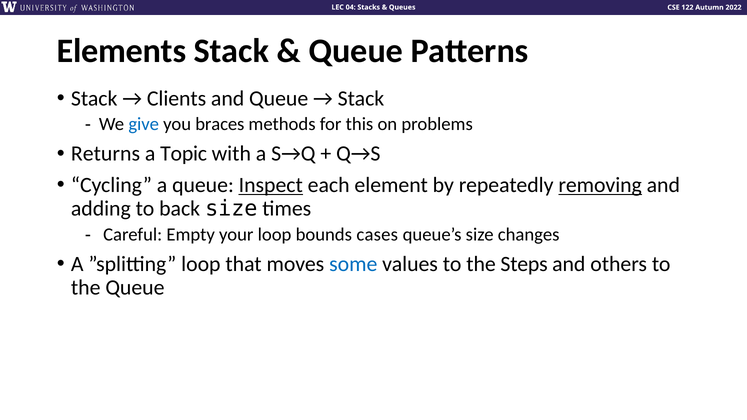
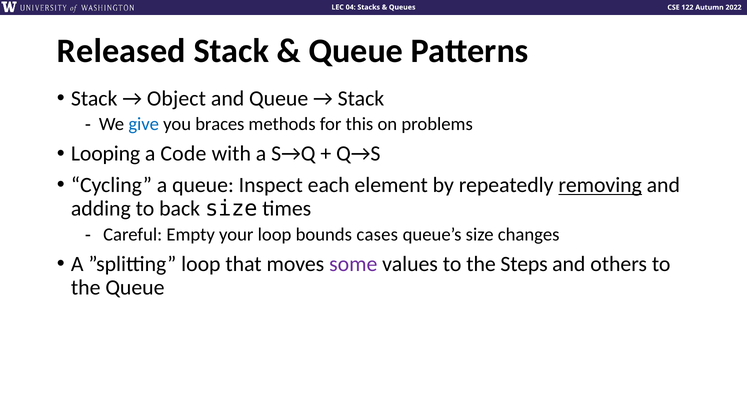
Elements: Elements -> Released (121, 51)
Clients: Clients -> Object (176, 98)
Returns: Returns -> Looping (106, 154)
Topic: Topic -> Code (183, 154)
Inspect underline: present -> none (271, 185)
some colour: blue -> purple (353, 264)
